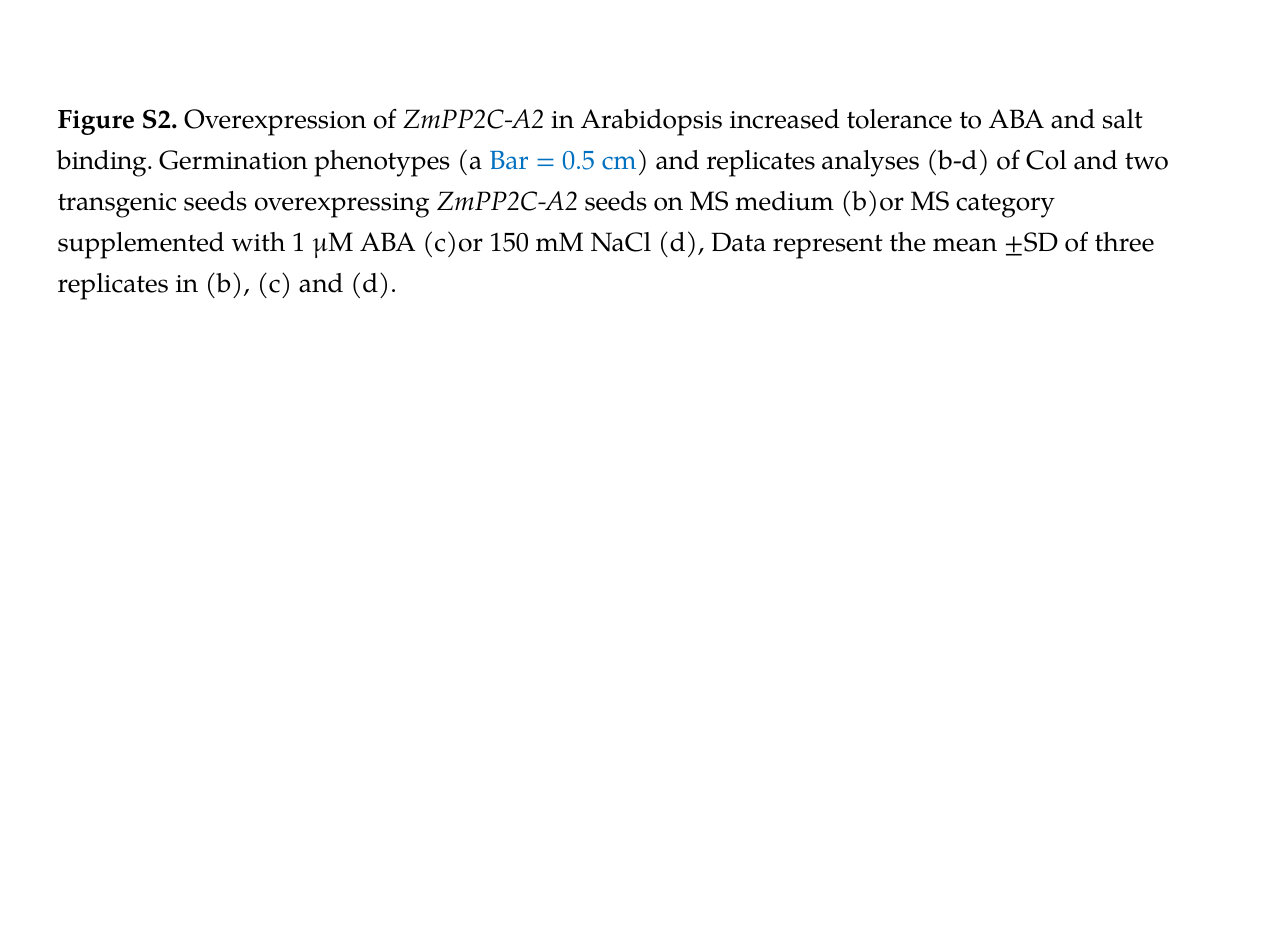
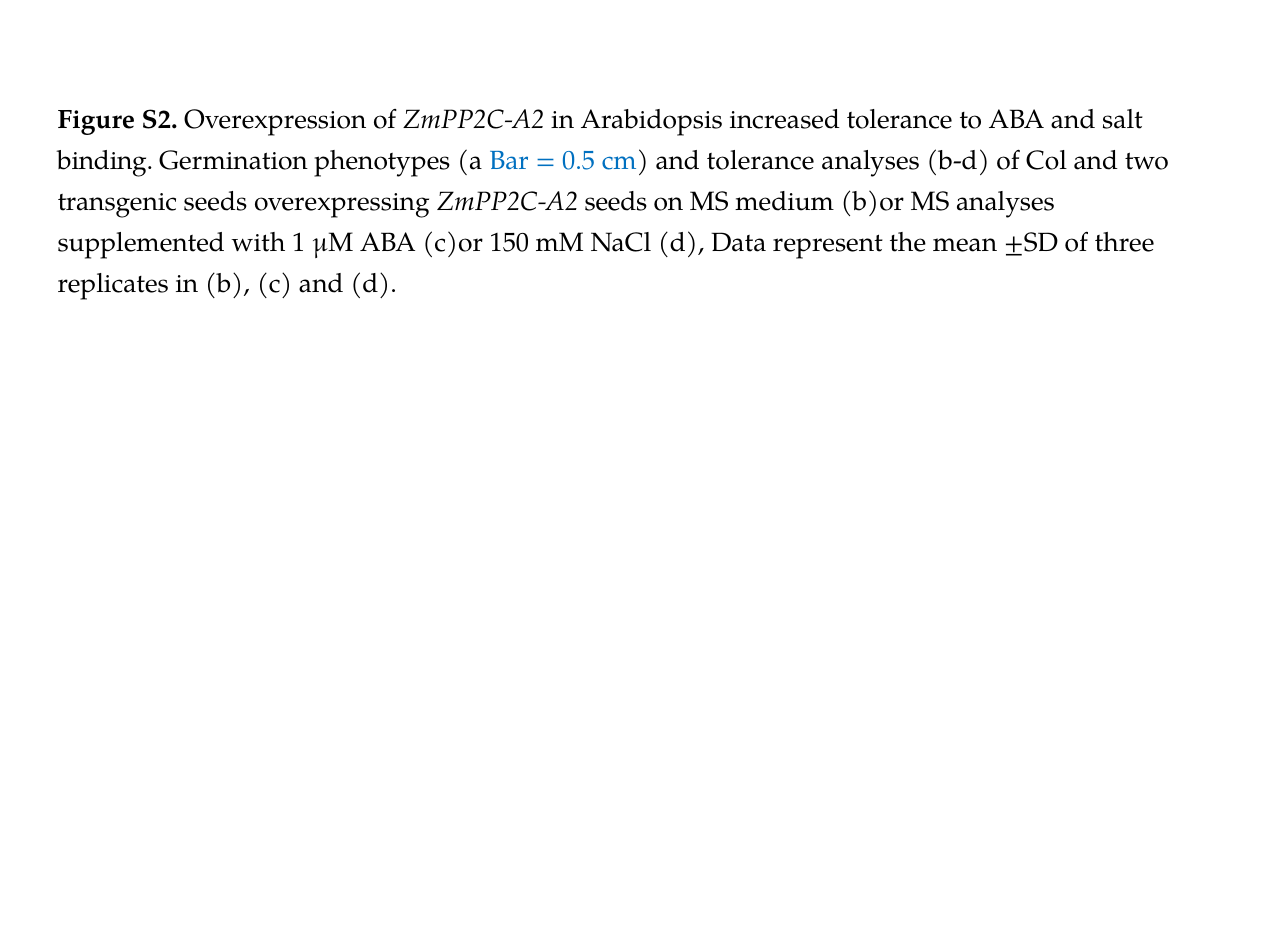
and replicates: replicates -> tolerance (761, 161)
MS category: category -> analyses (1005, 202)
